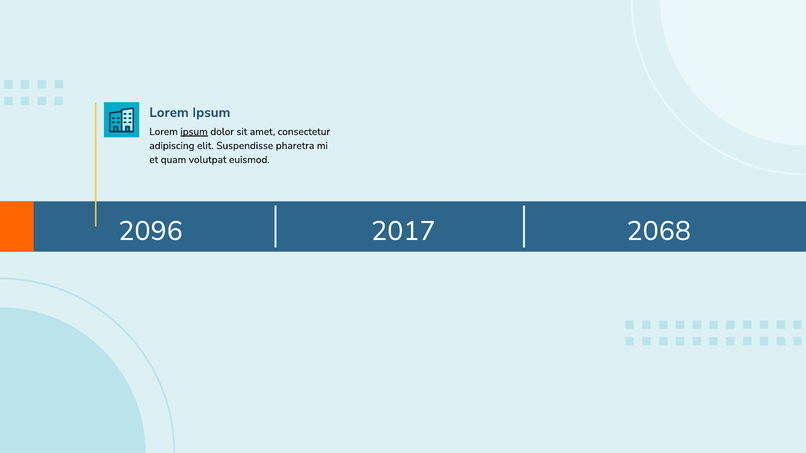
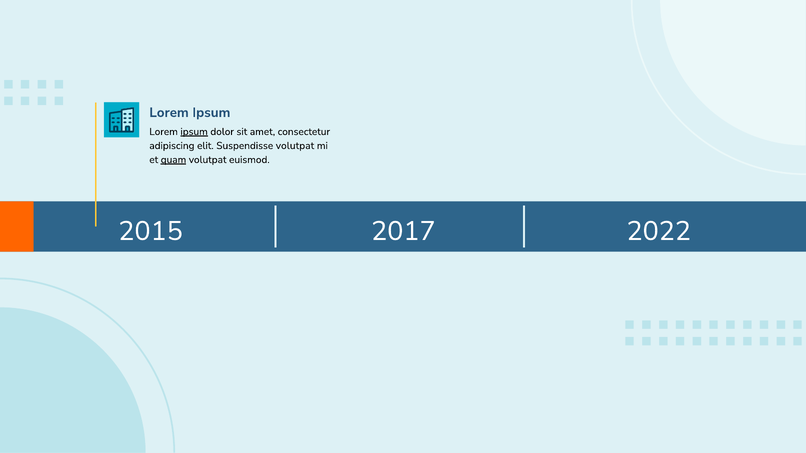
Suspendisse pharetra: pharetra -> volutpat (295, 146)
quam underline: none -> present (173, 160)
2096: 2096 -> 2015 (151, 231)
2068: 2068 -> 2022 (659, 231)
